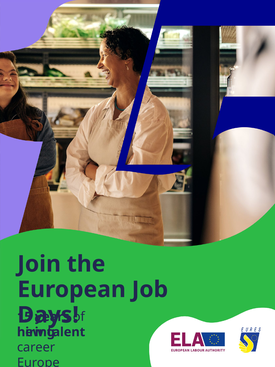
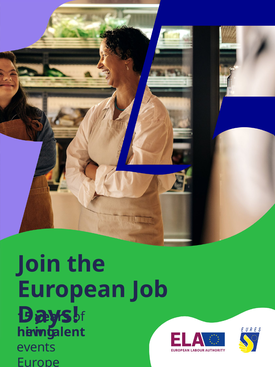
career: career -> events (36, 347)
